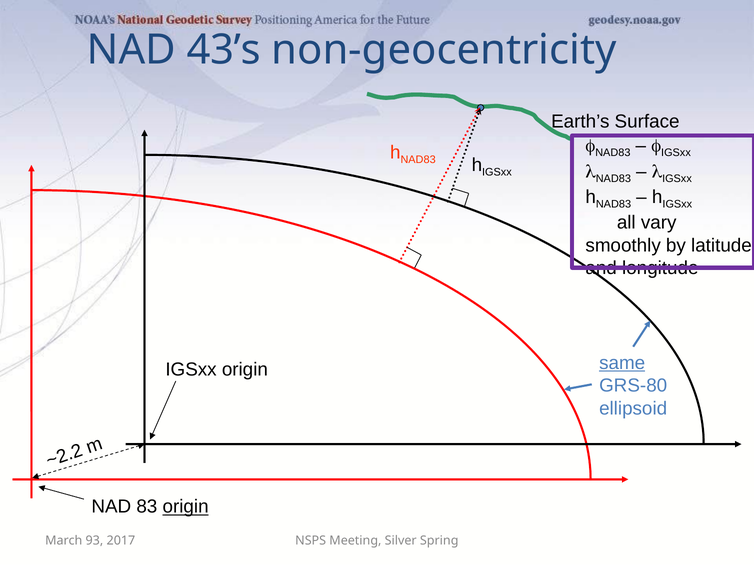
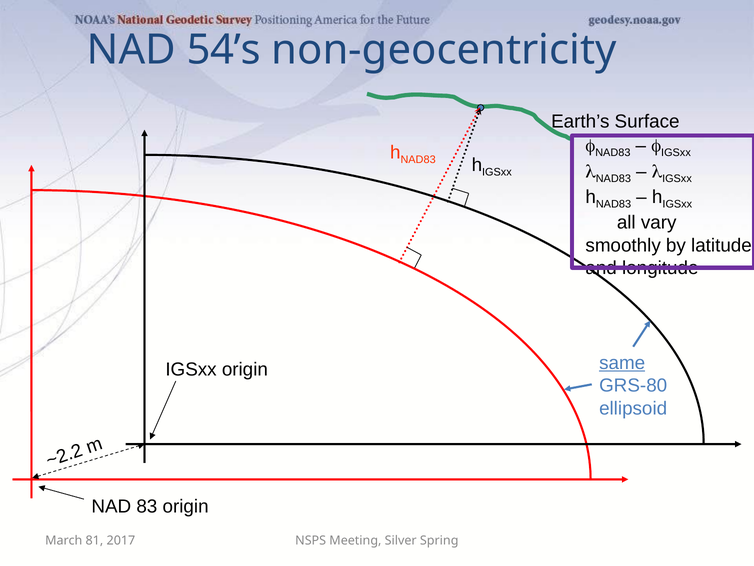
43’s: 43’s -> 54’s (224, 50)
origin underline: present -> none (186, 506)
93: 93 -> 81 (94, 540)
